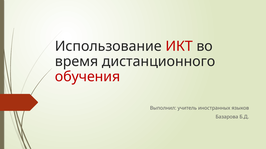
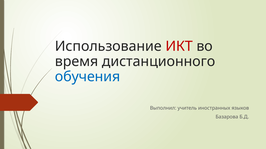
обучения colour: red -> blue (88, 77)
